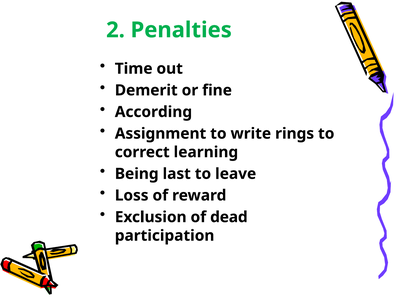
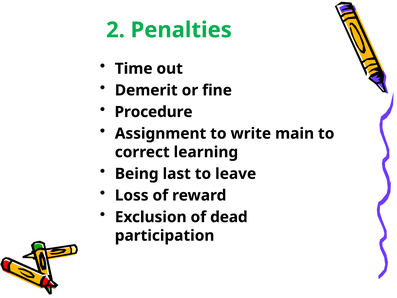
According: According -> Procedure (154, 112)
rings: rings -> main (295, 133)
